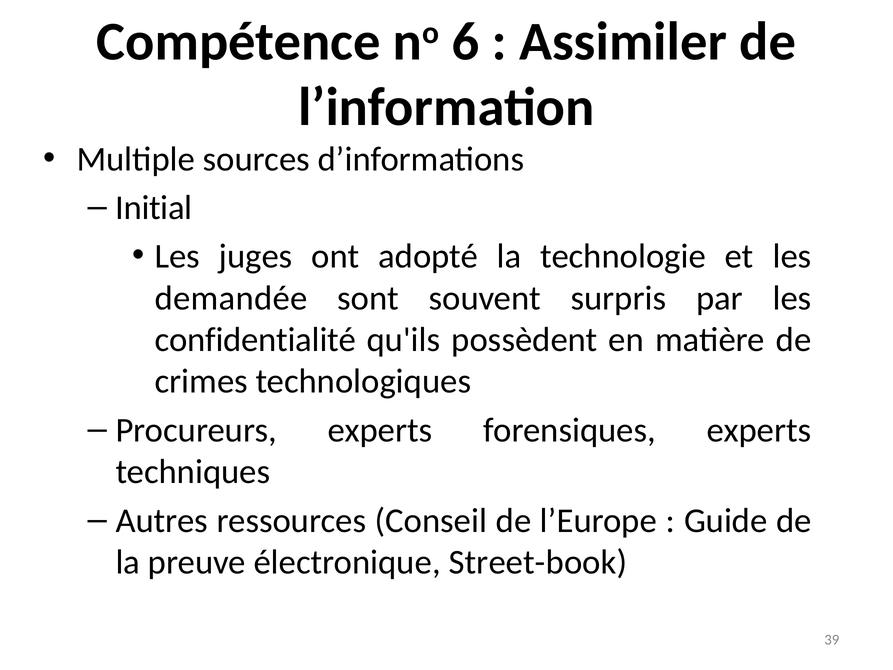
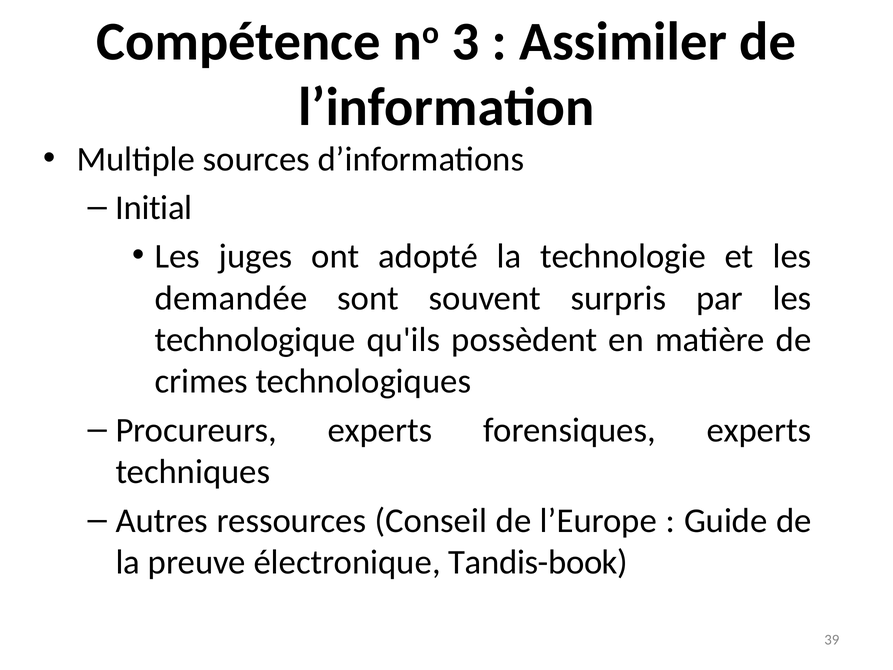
6: 6 -> 3 (465, 42)
confidentialité: confidentialité -> technologique (255, 340)
Street-book: Street-book -> Tandis-book (538, 562)
